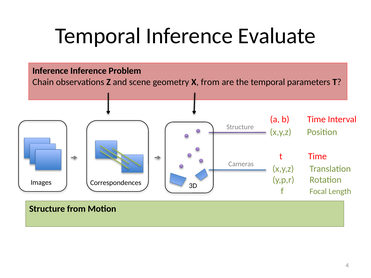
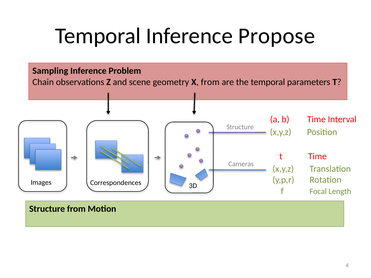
Evaluate: Evaluate -> Propose (277, 36)
Inference: Inference -> Sampling (50, 71)
